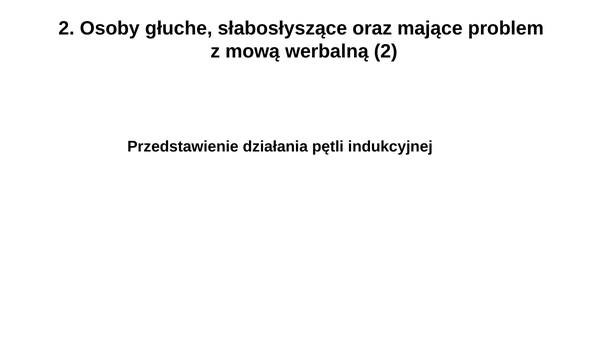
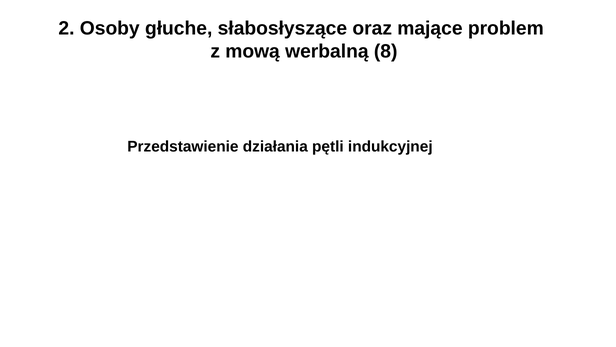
werbalną 2: 2 -> 8 (386, 51)
